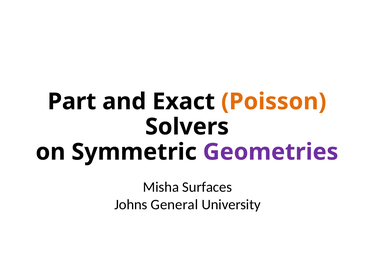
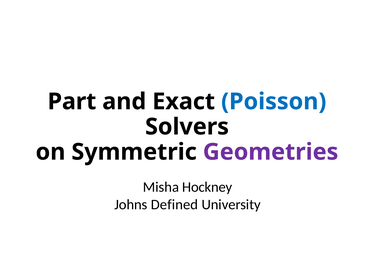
Poisson colour: orange -> blue (274, 102)
Surfaces: Surfaces -> Hockney (207, 187)
General: General -> Defined (174, 205)
